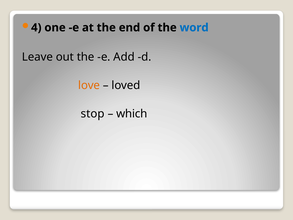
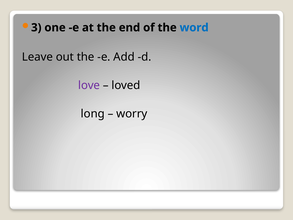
4: 4 -> 3 (36, 28)
love colour: orange -> purple (89, 85)
stop: stop -> long (93, 114)
which: which -> worry (132, 114)
